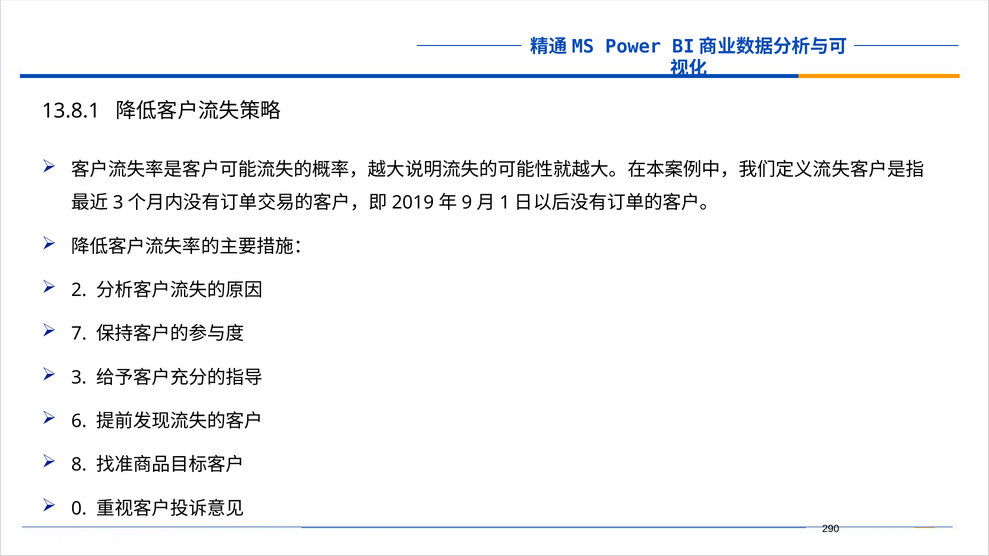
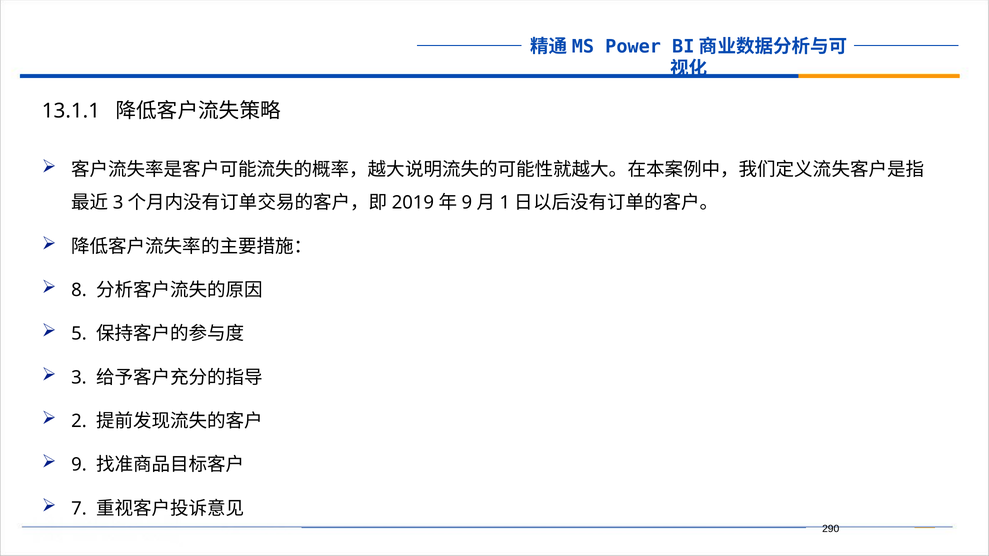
13.8.1: 13.8.1 -> 13.1.1 (71, 111)
2: 2 -> 8 (79, 290)
7: 7 -> 5 (79, 334)
6: 6 -> 2 (79, 421)
8: 8 -> 9 (79, 465)
0: 0 -> 7 (79, 509)
